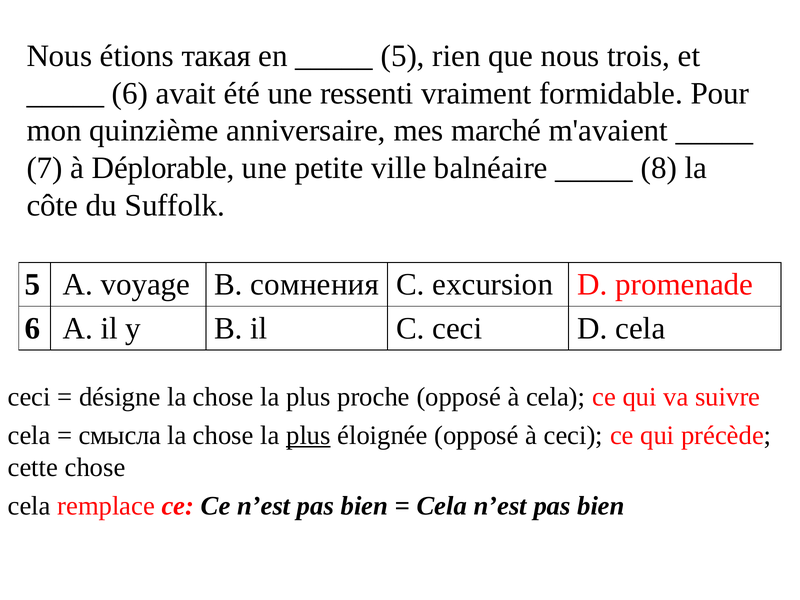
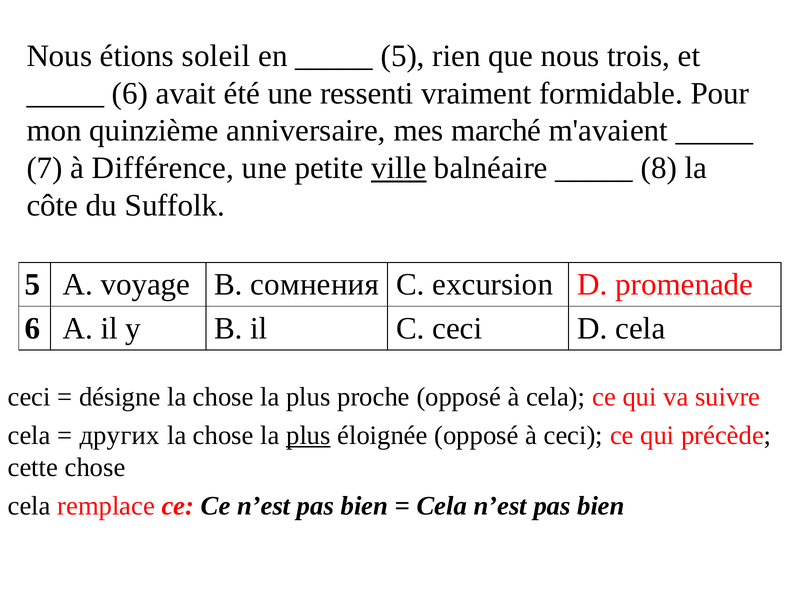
такая: такая -> soleil (216, 56)
Déplorable: Déplorable -> Différence (163, 168)
ville underline: none -> present (399, 168)
смысла: смысла -> других (120, 435)
